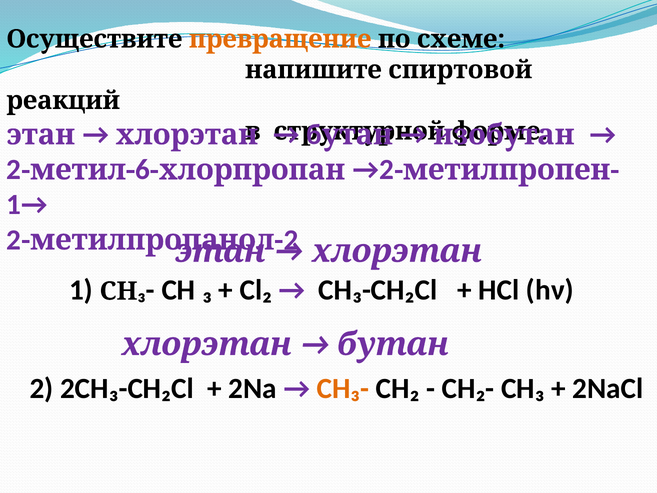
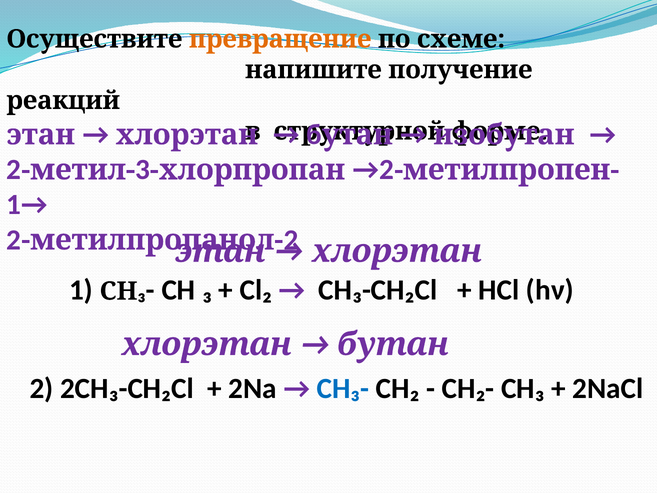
спиртовой: спиртовой -> получение (460, 70)
6: 6 -> 3 (143, 170)
CH₃- colour: orange -> blue (343, 388)
